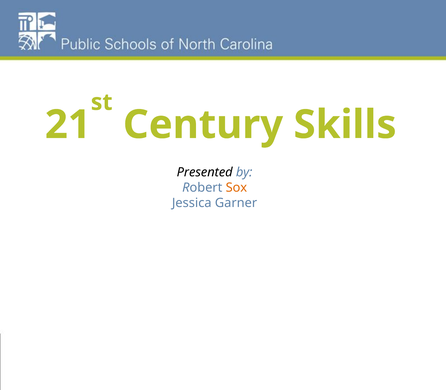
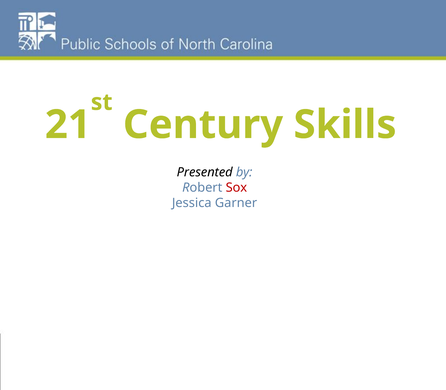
Sox colour: orange -> red (236, 188)
